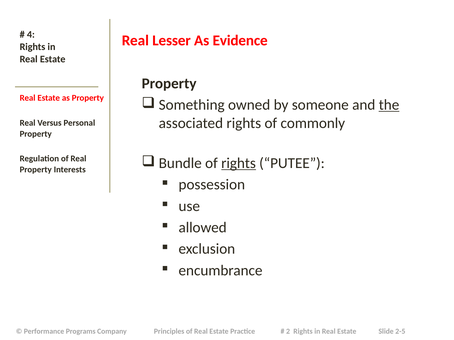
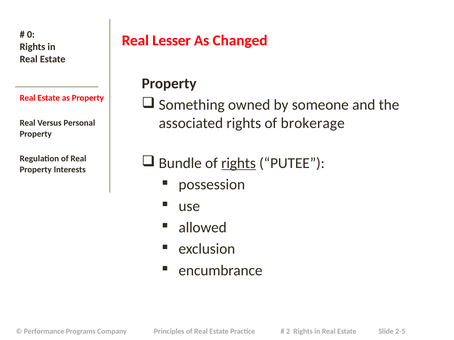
4: 4 -> 0 (31, 34)
Evidence: Evidence -> Changed (240, 41)
the underline: present -> none (389, 105)
commonly: commonly -> brokerage (313, 123)
